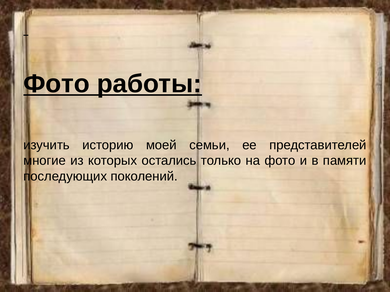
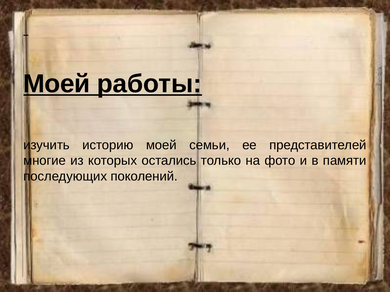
Фото: Фото -> Моей (57, 84)
